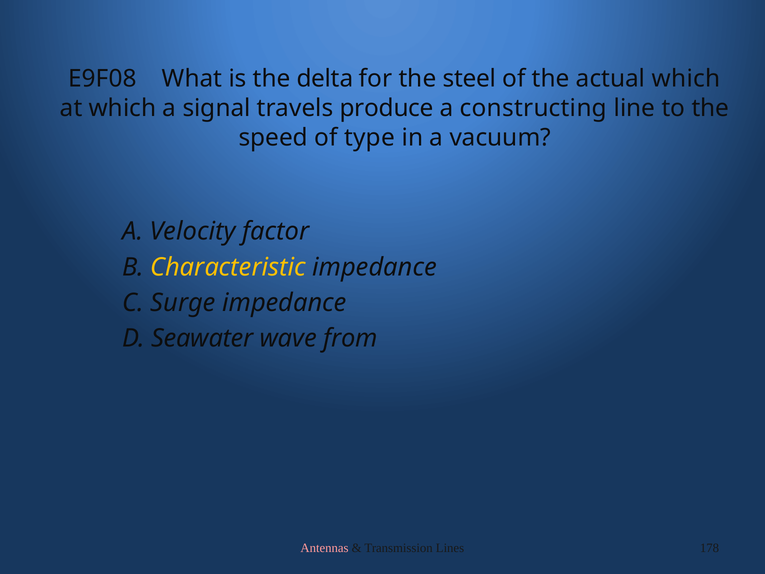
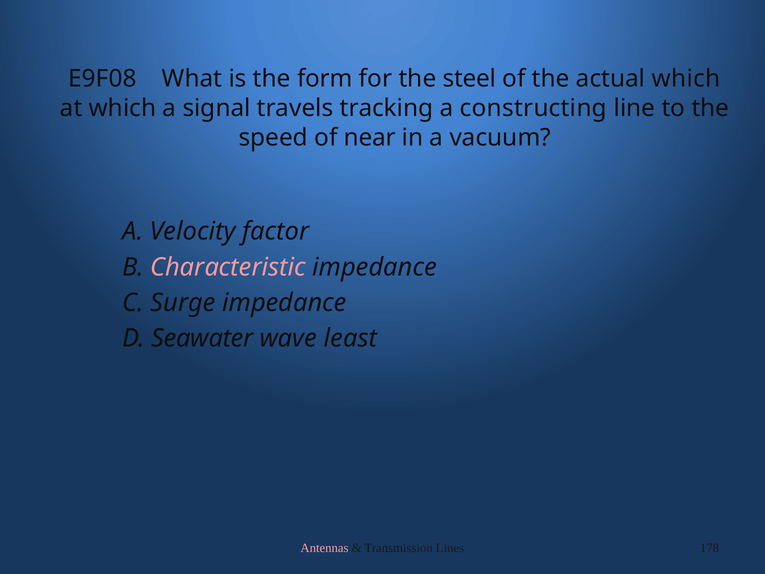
delta: delta -> form (325, 79)
produce: produce -> tracking (387, 108)
type: type -> near (370, 137)
Characteristic colour: yellow -> pink (228, 267)
from: from -> least (350, 338)
